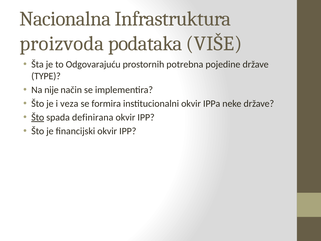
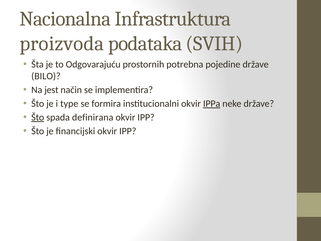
VIŠE: VIŠE -> SVIH (214, 43)
TYPE: TYPE -> BILO (46, 76)
nije: nije -> jest (51, 90)
veza: veza -> type (69, 104)
IPPa underline: none -> present (212, 104)
